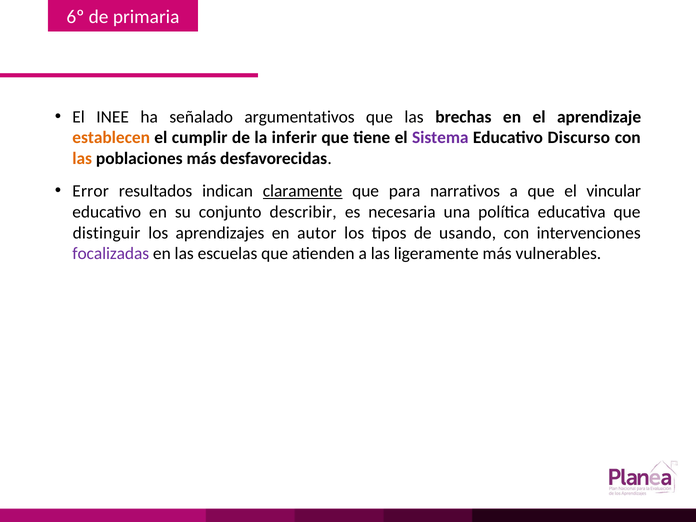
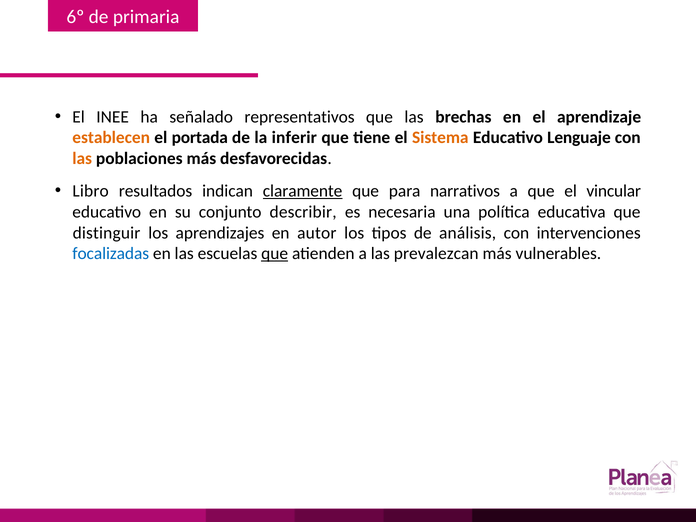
argumentativos: argumentativos -> representativos (300, 117)
cumplir: cumplir -> portada (200, 138)
Sistema colour: purple -> orange (440, 138)
Discurso: Discurso -> Lenguaje (579, 138)
Error: Error -> Libro (91, 191)
usando: usando -> análisis (468, 233)
focalizadas colour: purple -> blue (111, 254)
que underline: none -> present (275, 254)
ligeramente: ligeramente -> prevalezcan (436, 254)
